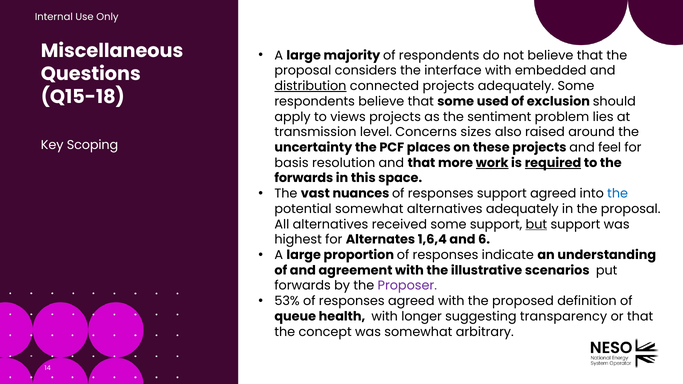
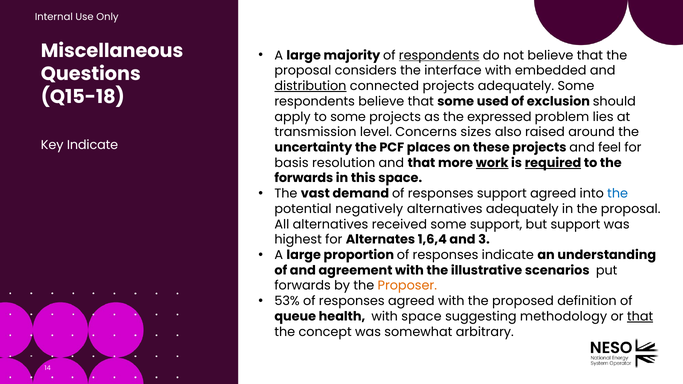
respondents underline: none -> present (439, 55)
to views: views -> some (348, 117)
sentiment: sentiment -> expressed (499, 117)
Key Scoping: Scoping -> Indicate (93, 145)
nuances: nuances -> demand (361, 194)
potential somewhat: somewhat -> negatively (369, 209)
but underline: present -> none (536, 224)
6: 6 -> 3 (484, 240)
Proposer colour: purple -> orange (407, 286)
with longer: longer -> space (421, 317)
transparency: transparency -> methodology (564, 317)
that underline: none -> present (640, 317)
